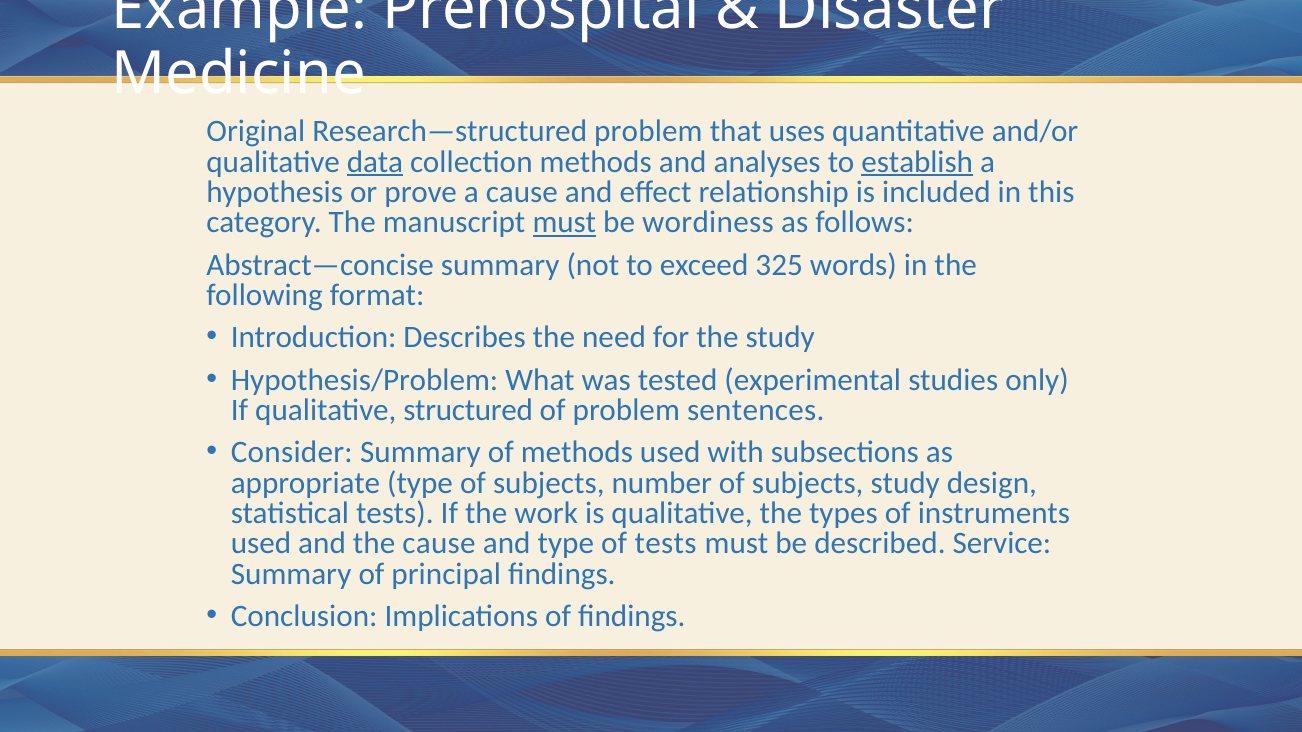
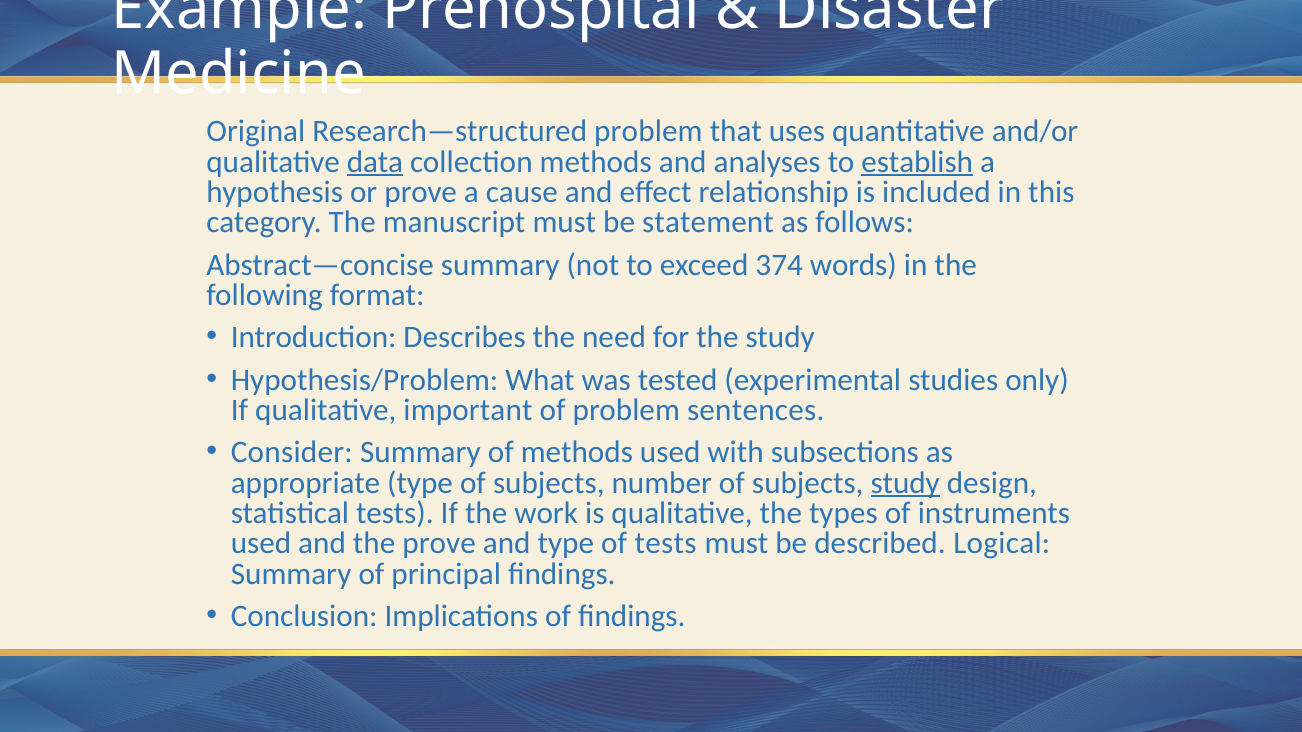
must underline: present -> none (564, 222)
wordiness: wordiness -> statement (708, 222)
325: 325 -> 374 (779, 265)
structured: structured -> important (468, 410)
study underline: none -> present (905, 483)
the cause: cause -> prove (439, 544)
Service: Service -> Logical (1002, 544)
